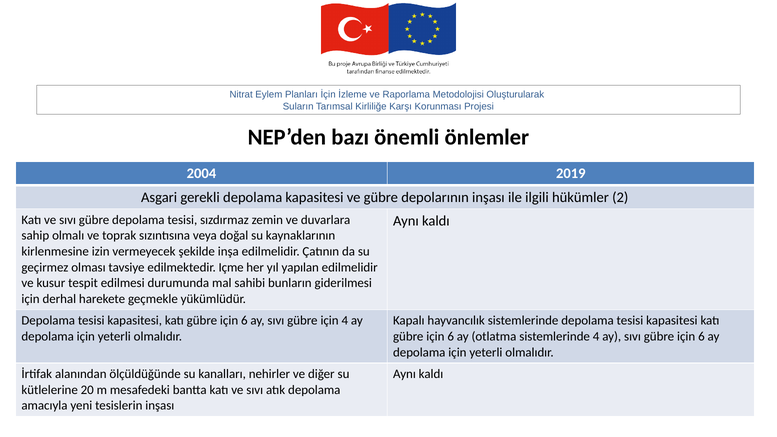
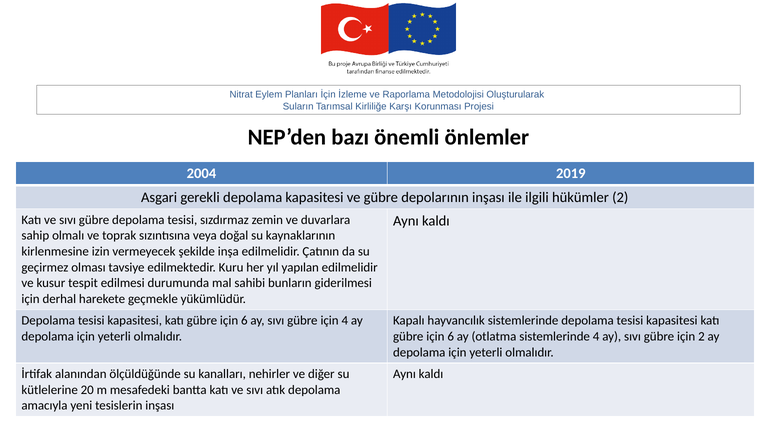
Içme: Içme -> Kuru (231, 267)
sıvı gübre için 6: 6 -> 2 (701, 337)
